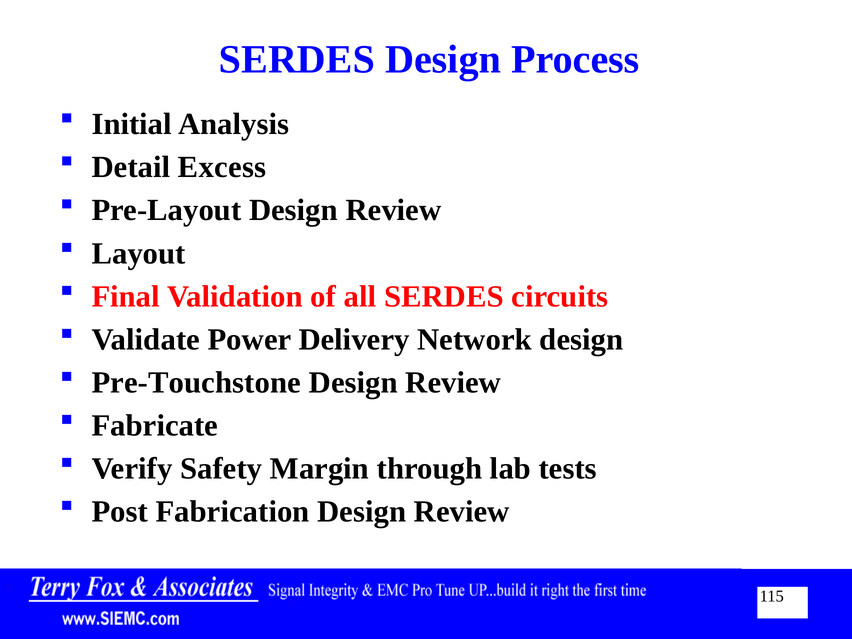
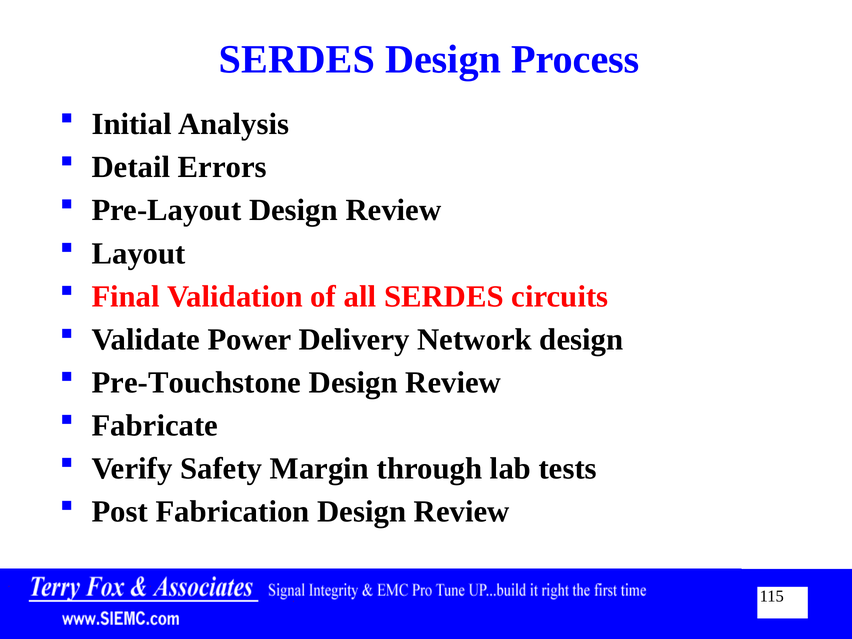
Excess: Excess -> Errors (222, 167)
